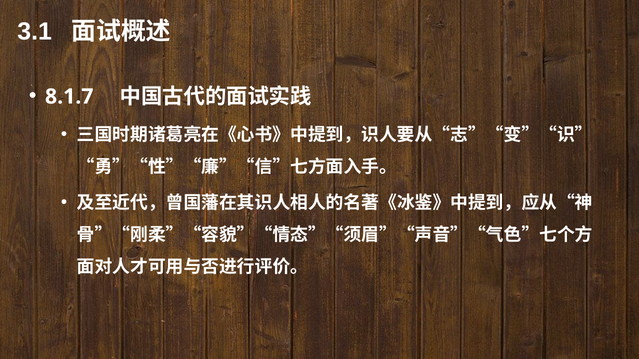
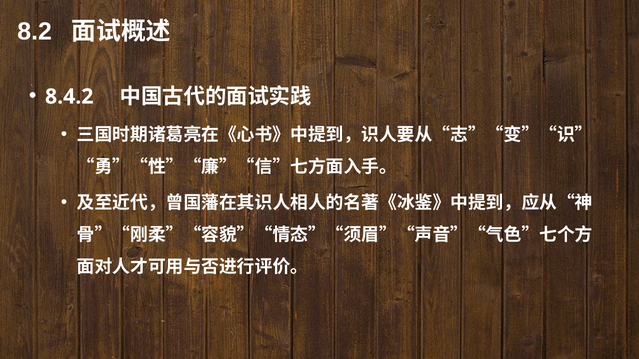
3.1: 3.1 -> 8.2 (35, 32)
8.1.7: 8.1.7 -> 8.4.2 (69, 97)
